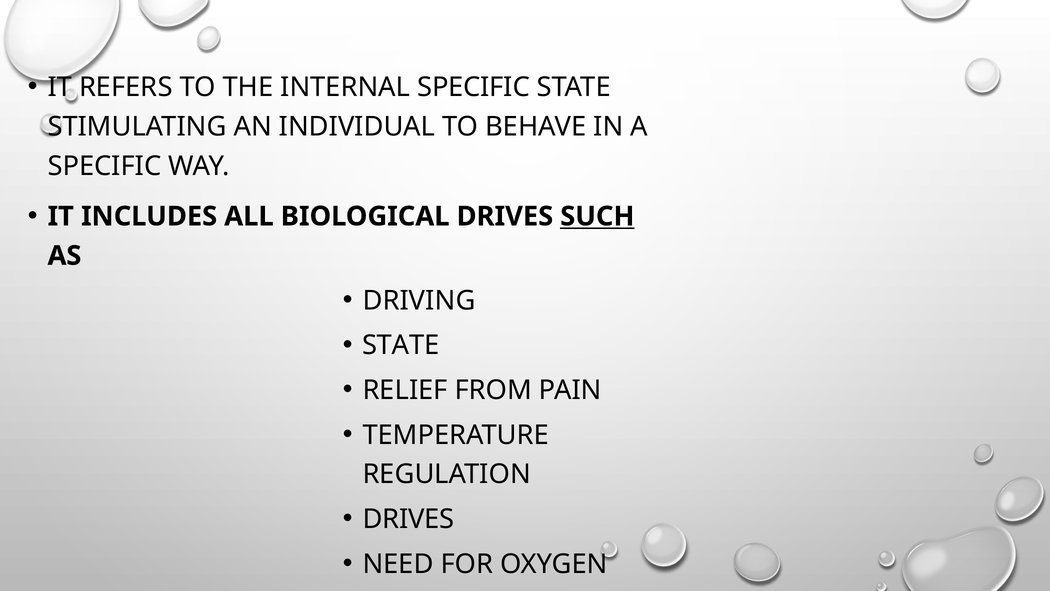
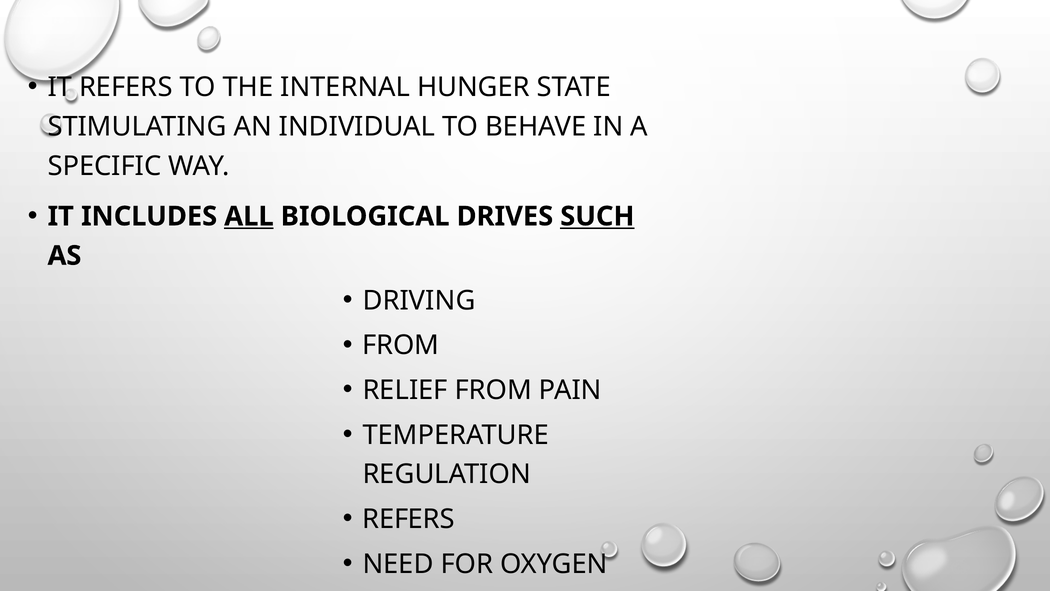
INTERNAL SPECIFIC: SPECIFIC -> HUNGER (473, 87)
ALL underline: none -> present (249, 216)
STATE: STATE -> FROM (401, 345)
DRIVES: DRIVES -> REFERS (409, 519)
